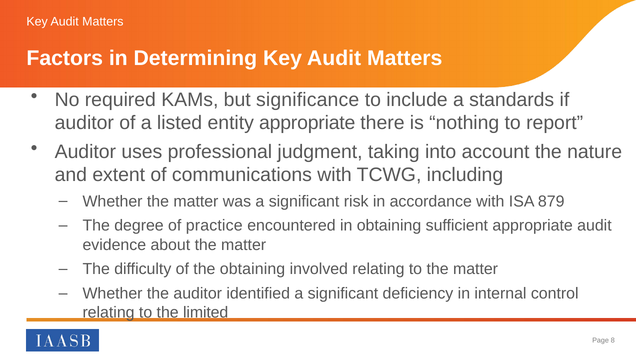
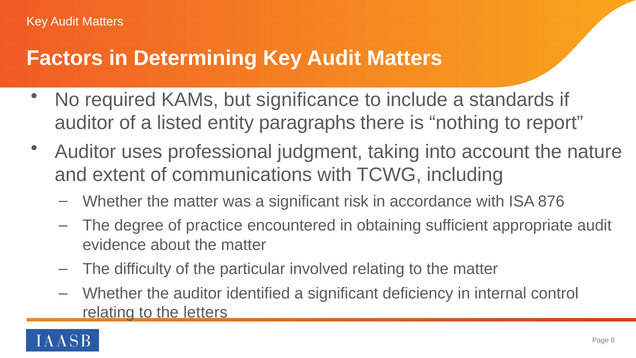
entity appropriate: appropriate -> paragraphs (307, 123)
879: 879 -> 876 (551, 201)
the obtaining: obtaining -> particular (253, 269)
limited: limited -> letters (206, 313)
